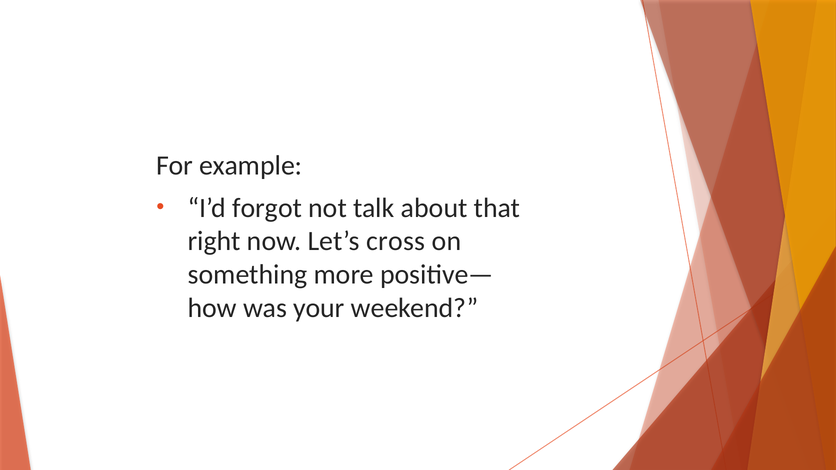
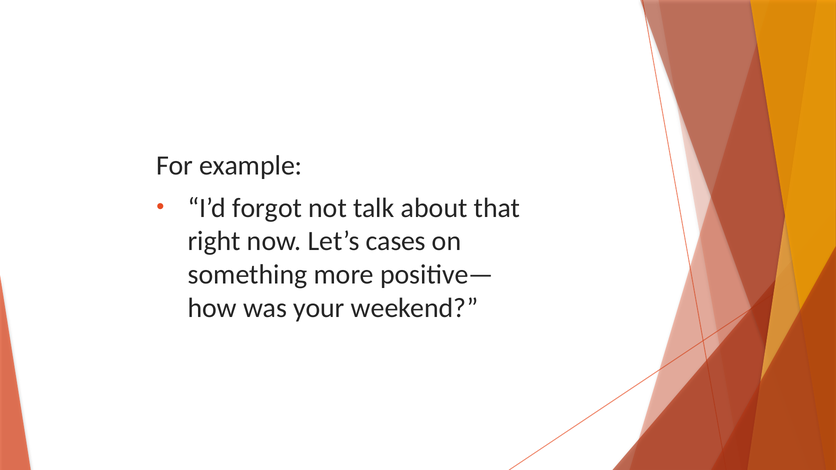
cross: cross -> cases (396, 241)
